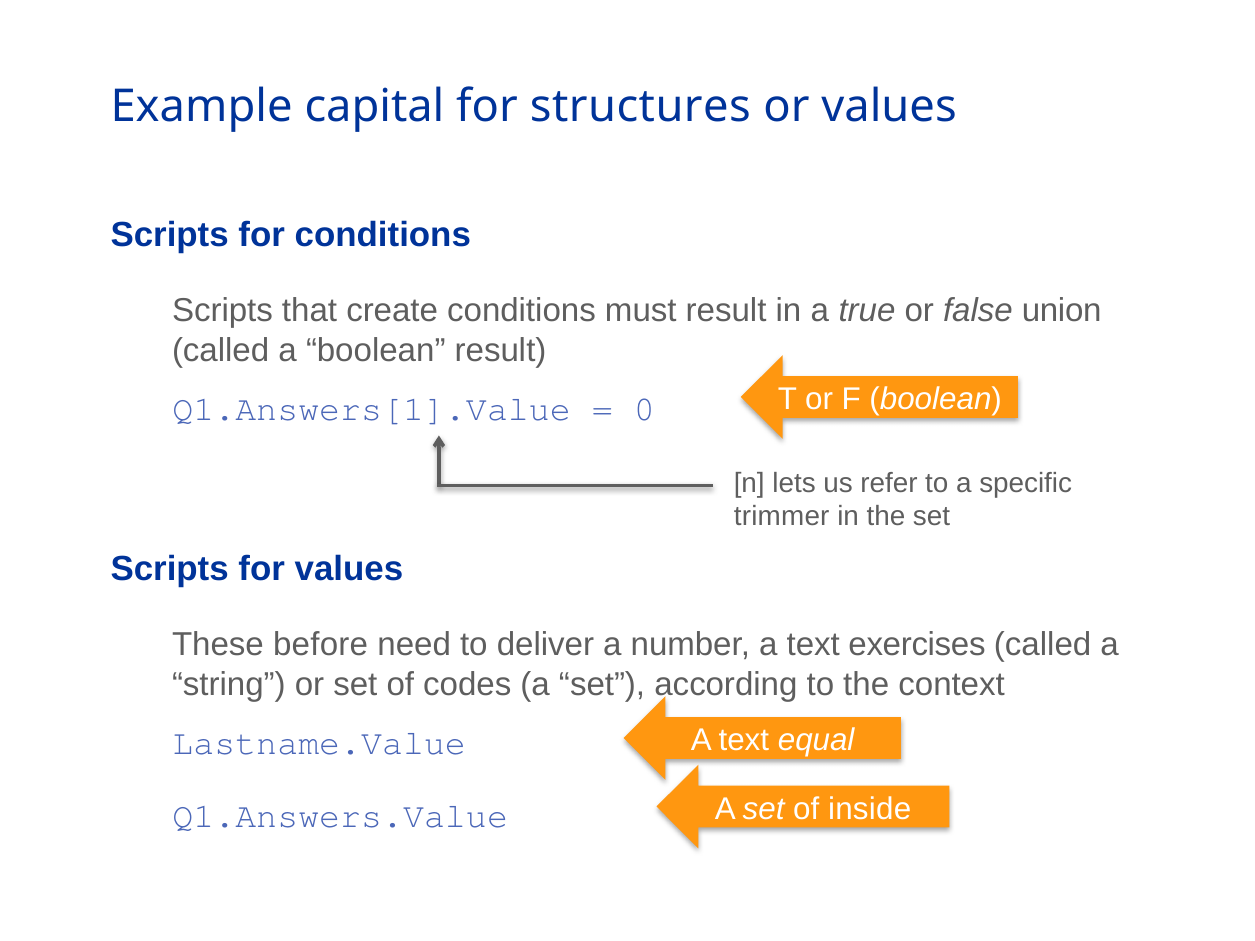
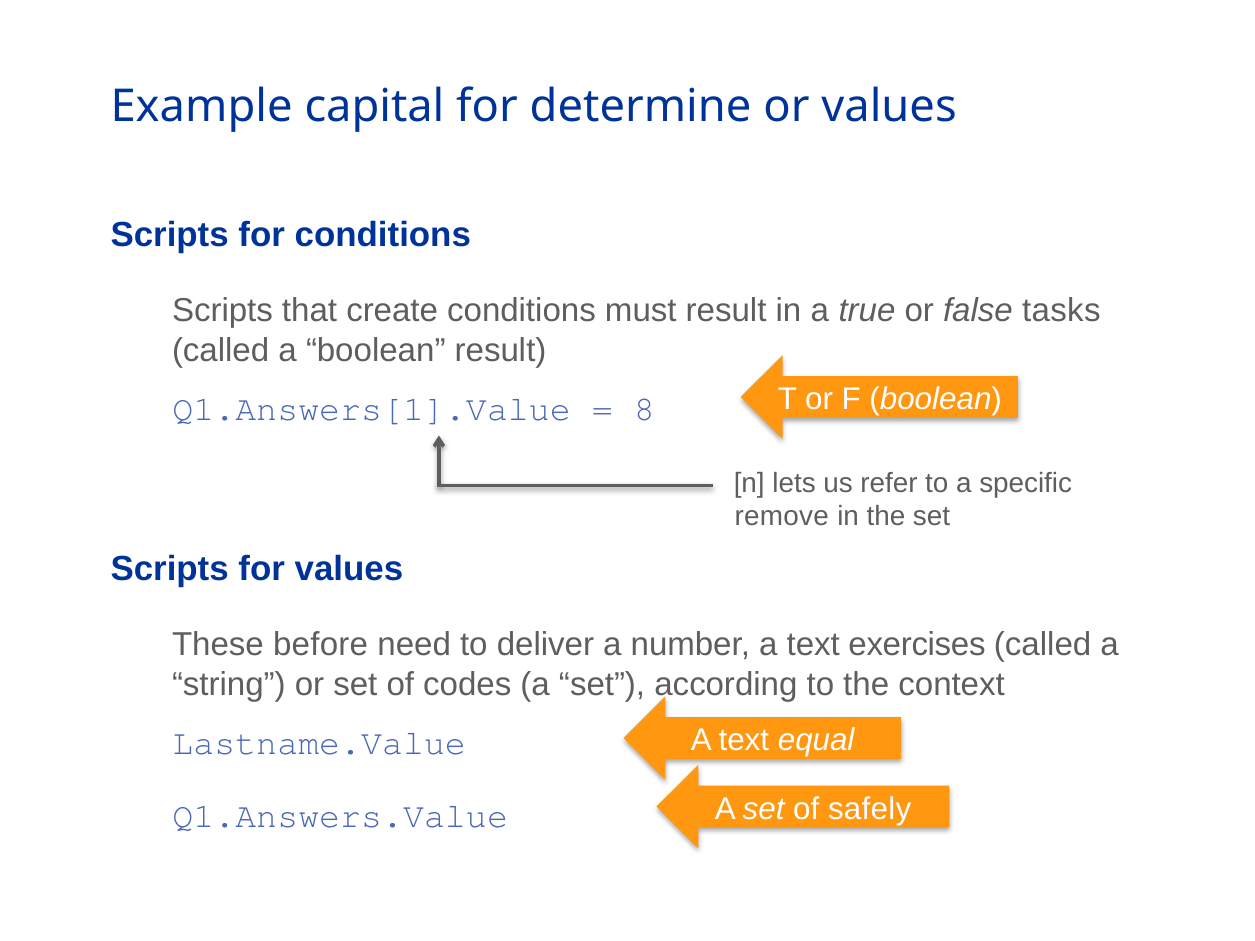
structures: structures -> determine (641, 107)
union: union -> tasks (1061, 311)
0: 0 -> 8 (644, 409)
trimmer: trimmer -> remove (782, 517)
inside: inside -> safely (870, 809)
